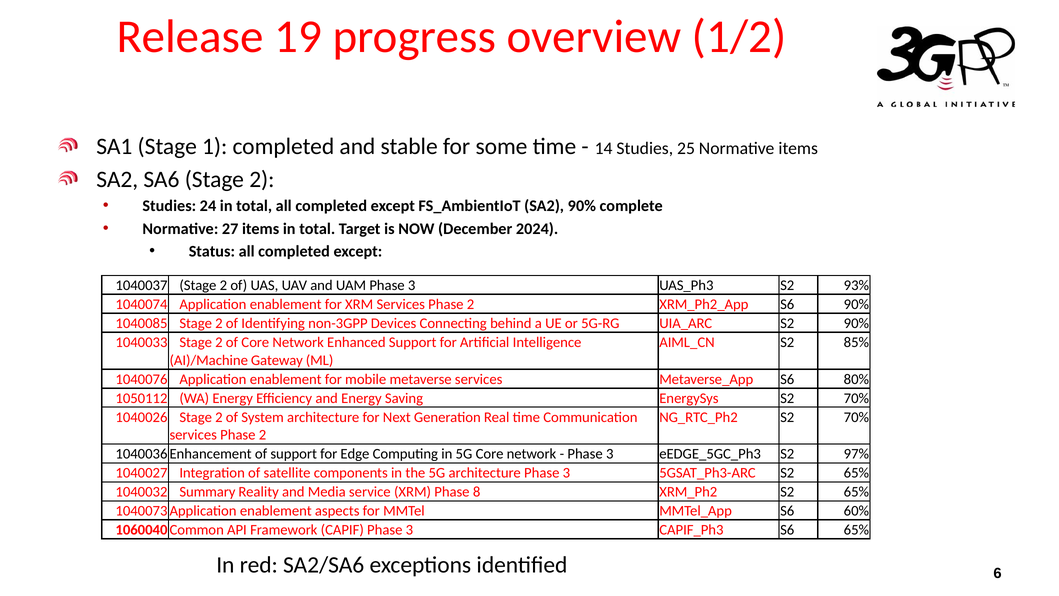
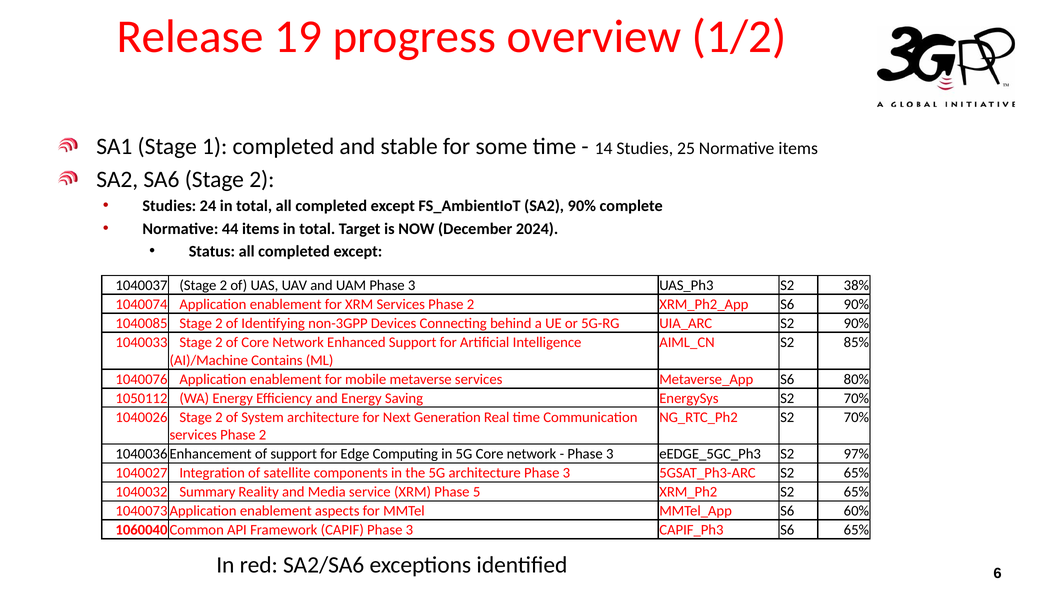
27: 27 -> 44 (230, 229)
93%: 93% -> 38% (856, 285)
Gateway: Gateway -> Contains (277, 360)
8: 8 -> 5 (477, 492)
